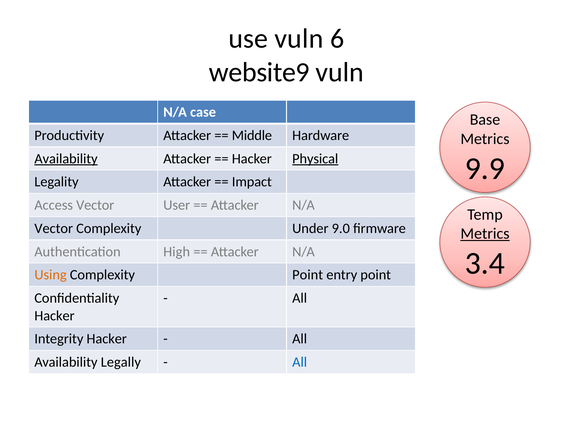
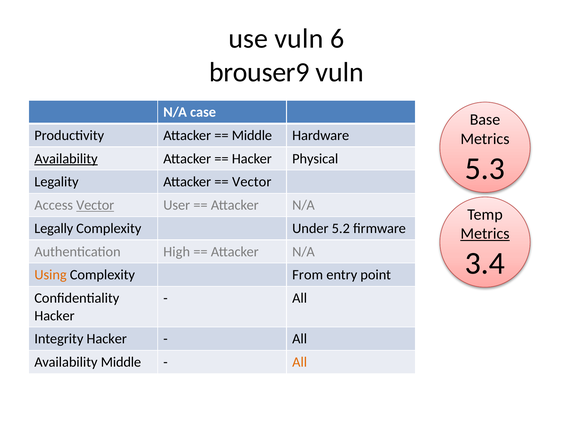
website9: website9 -> brouser9 (259, 72)
Physical underline: present -> none (315, 159)
9.9: 9.9 -> 5.3 (485, 168)
Impact: Impact -> Vector (252, 182)
Vector underline: none -> present (95, 205)
Vector: Vector -> Legally (54, 228)
9.0: 9.0 -> 5.2 (341, 228)
Complexity Point: Point -> From (308, 275)
Availability Legally: Legally -> Middle (121, 362)
All colour: blue -> orange (300, 362)
